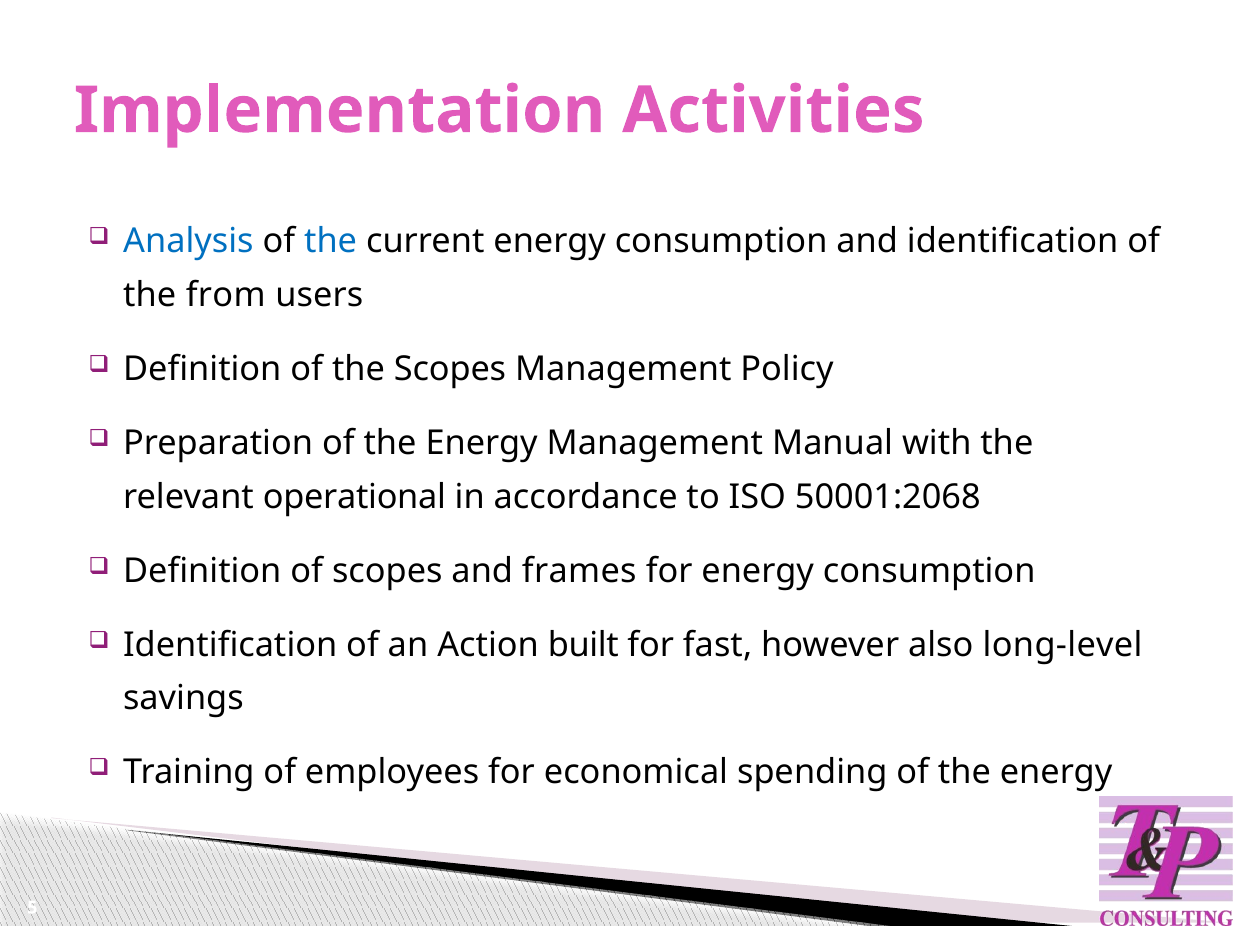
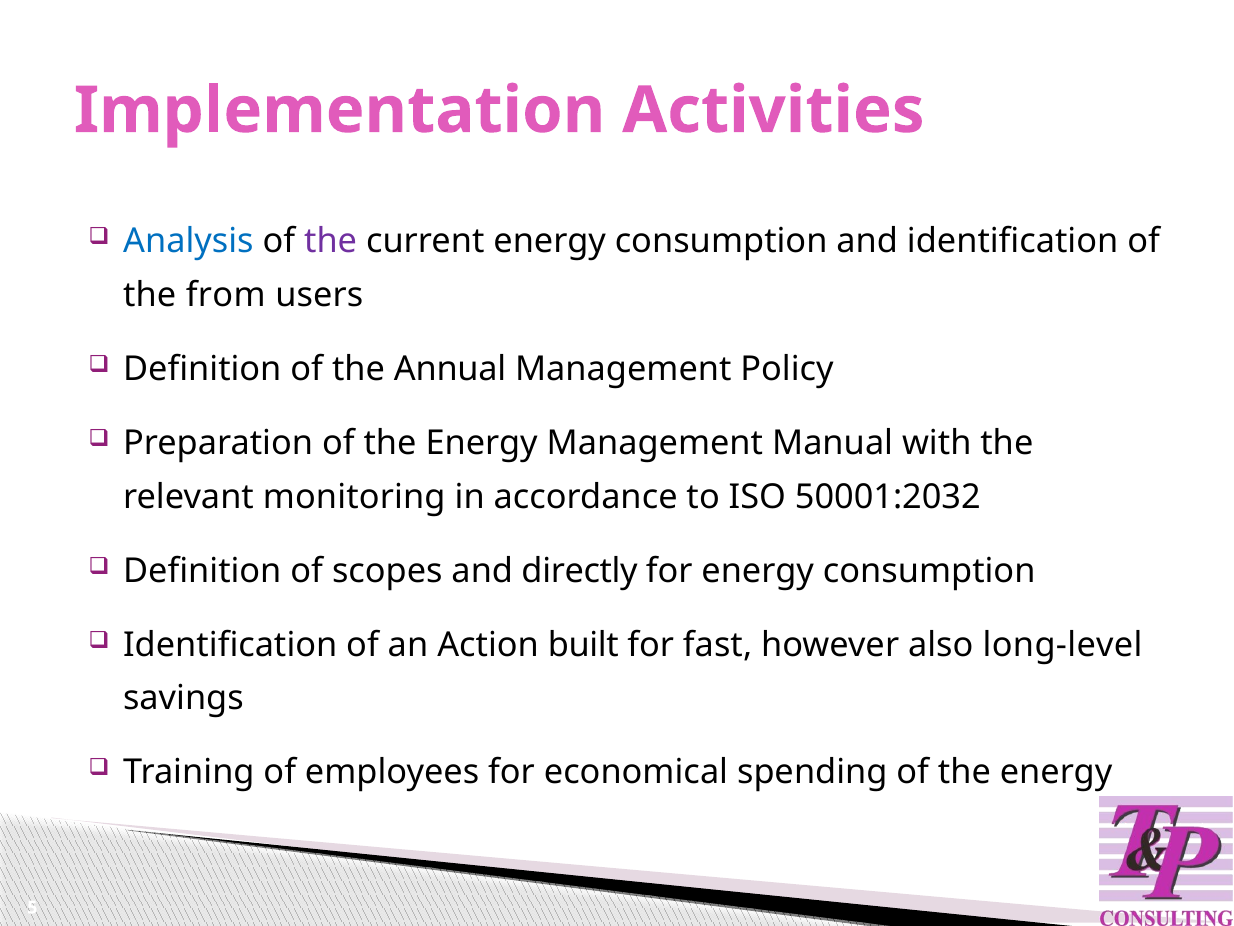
the colour: blue -> purple (331, 241)
the Scopes: Scopes -> Annual (450, 369)
operational: operational -> monitoring (354, 496)
50001:2068: 50001:2068 -> 50001:2032 (888, 496)
frames: frames -> directly (580, 571)
